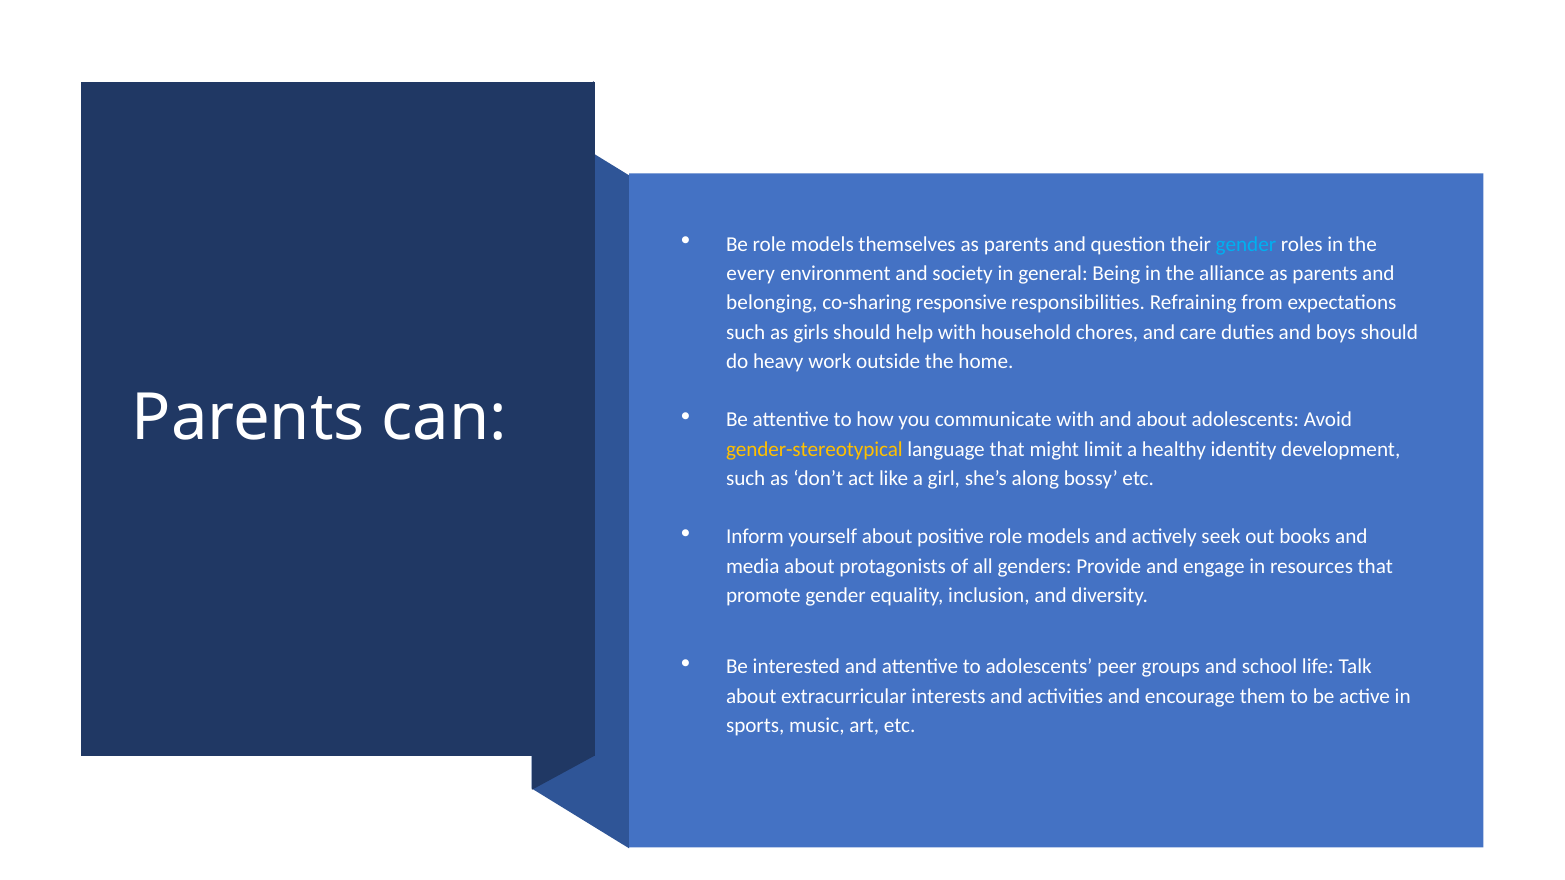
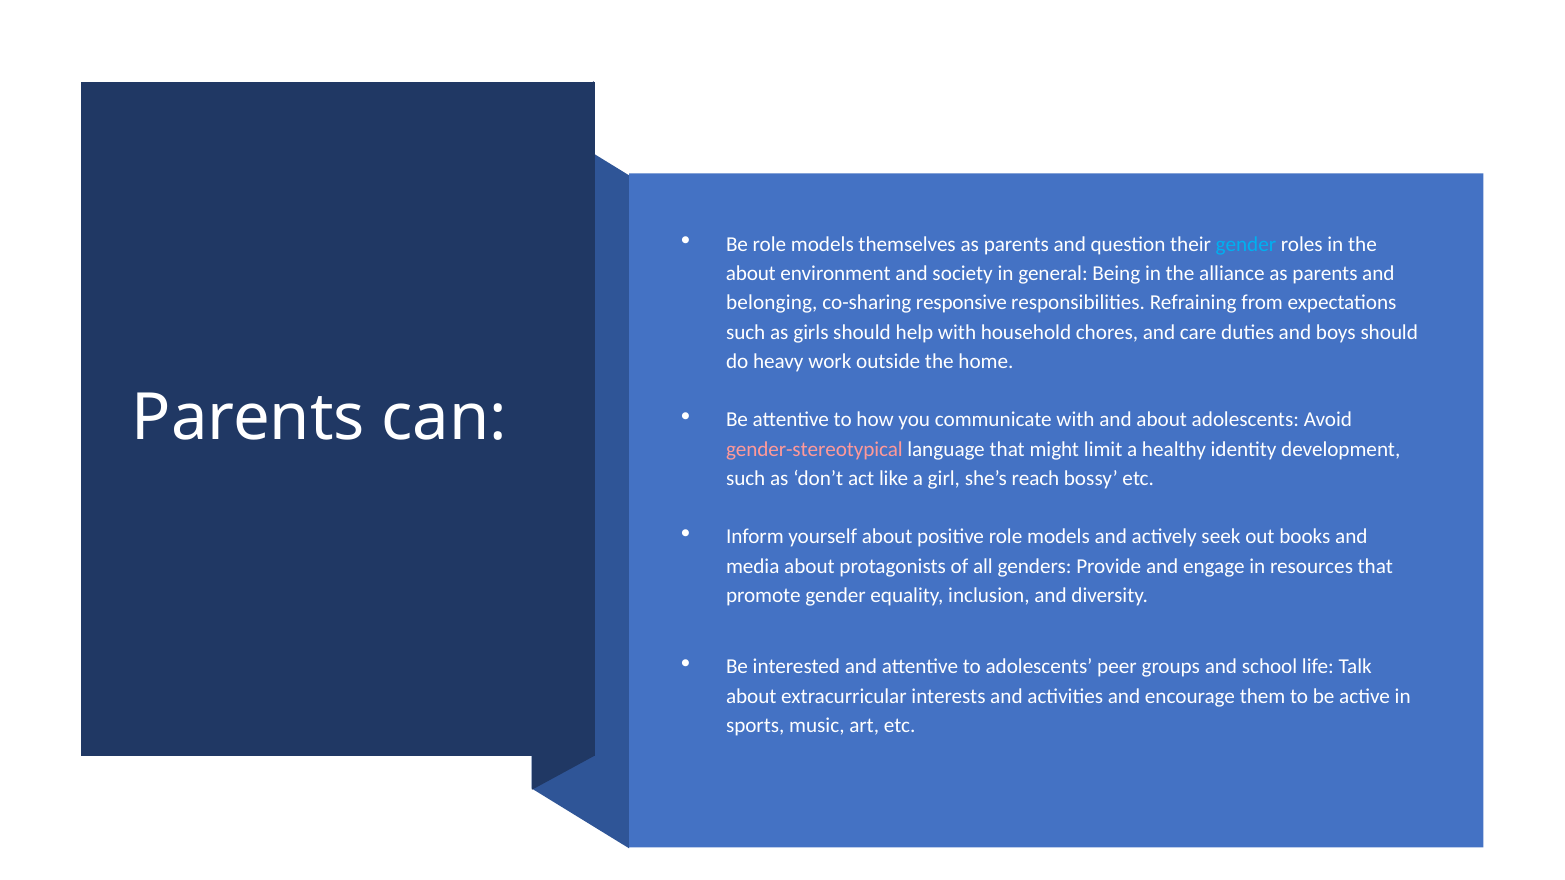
every: every -> about (751, 274)
gender-stereotypical colour: yellow -> pink (814, 449)
along: along -> reach (1035, 479)
